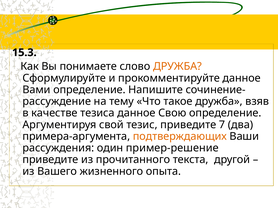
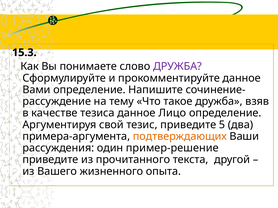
ДРУЖБА colour: orange -> purple (177, 67)
Свою: Свою -> Лицо (172, 113)
7: 7 -> 5 (222, 125)
